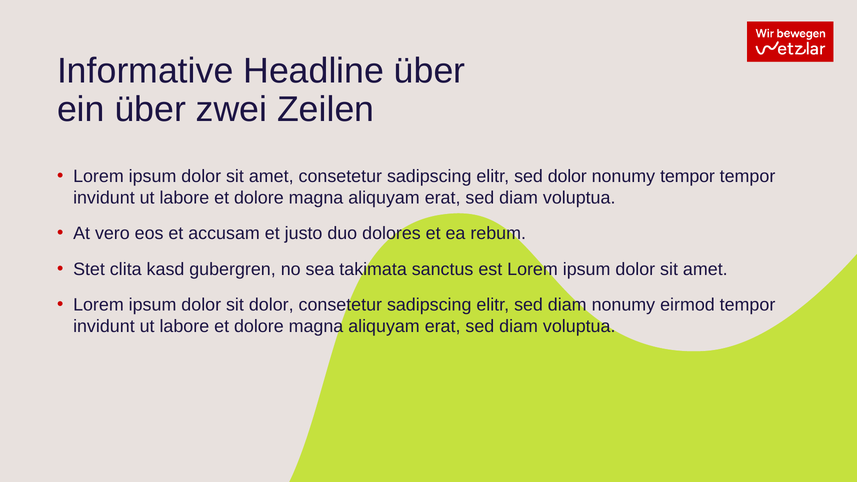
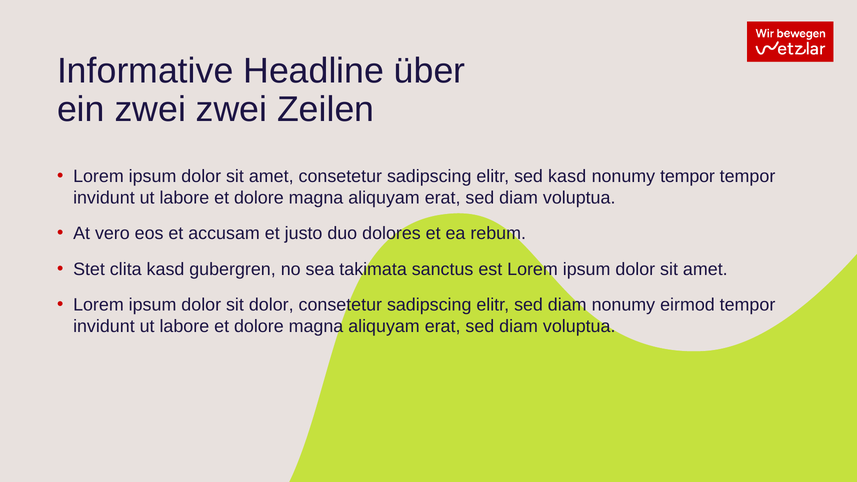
ein über: über -> zwei (150, 110)
sed dolor: dolor -> kasd (567, 176)
